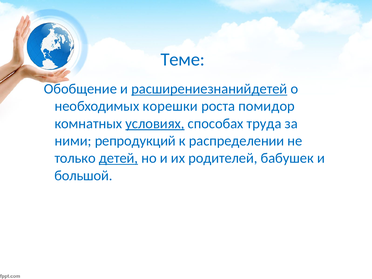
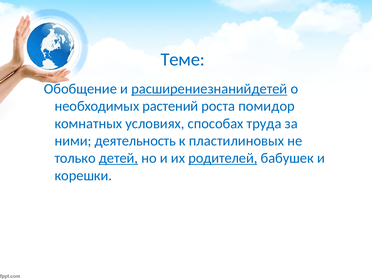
корешки: корешки -> растений (170, 106)
условиях underline: present -> none (155, 124)
репродукций: репродукций -> деятельность (135, 141)
распределении: распределении -> пластилиновых (237, 141)
родителей underline: none -> present (223, 158)
большой: большой -> корешки (83, 176)
